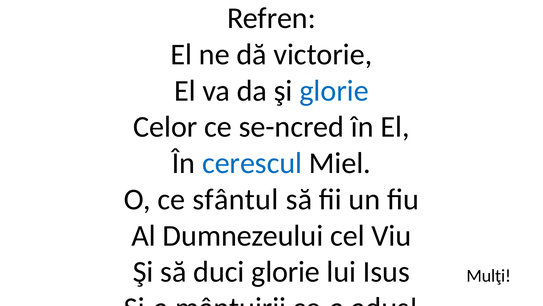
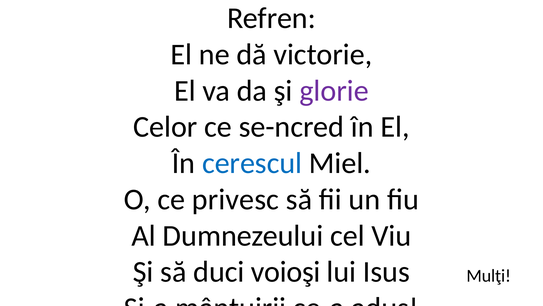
glorie colour: blue -> purple (334, 91)
sfântul: sfântul -> privesc (235, 199)
duci glorie: glorie -> voioşi (286, 272)
